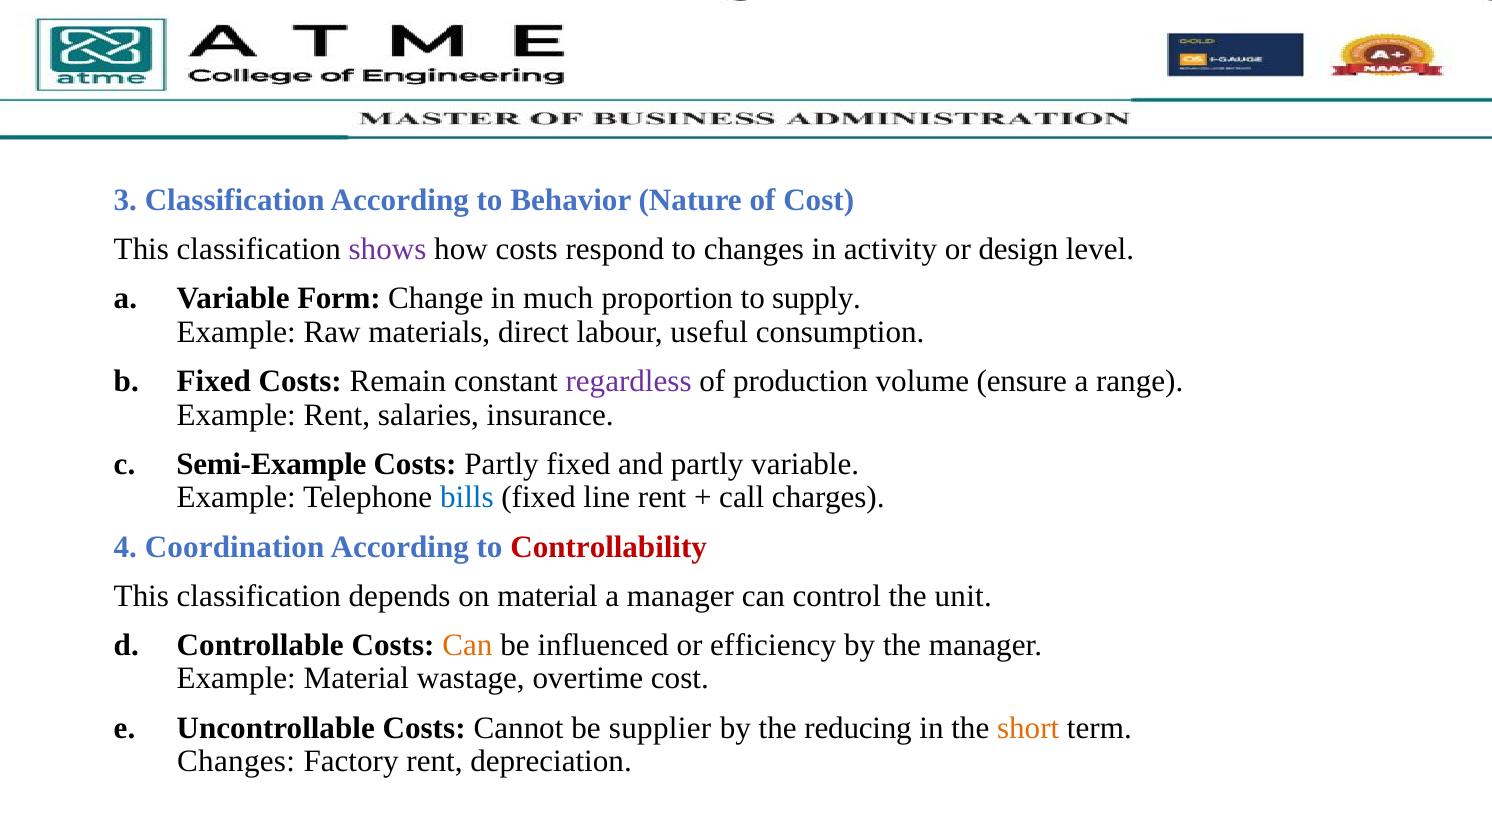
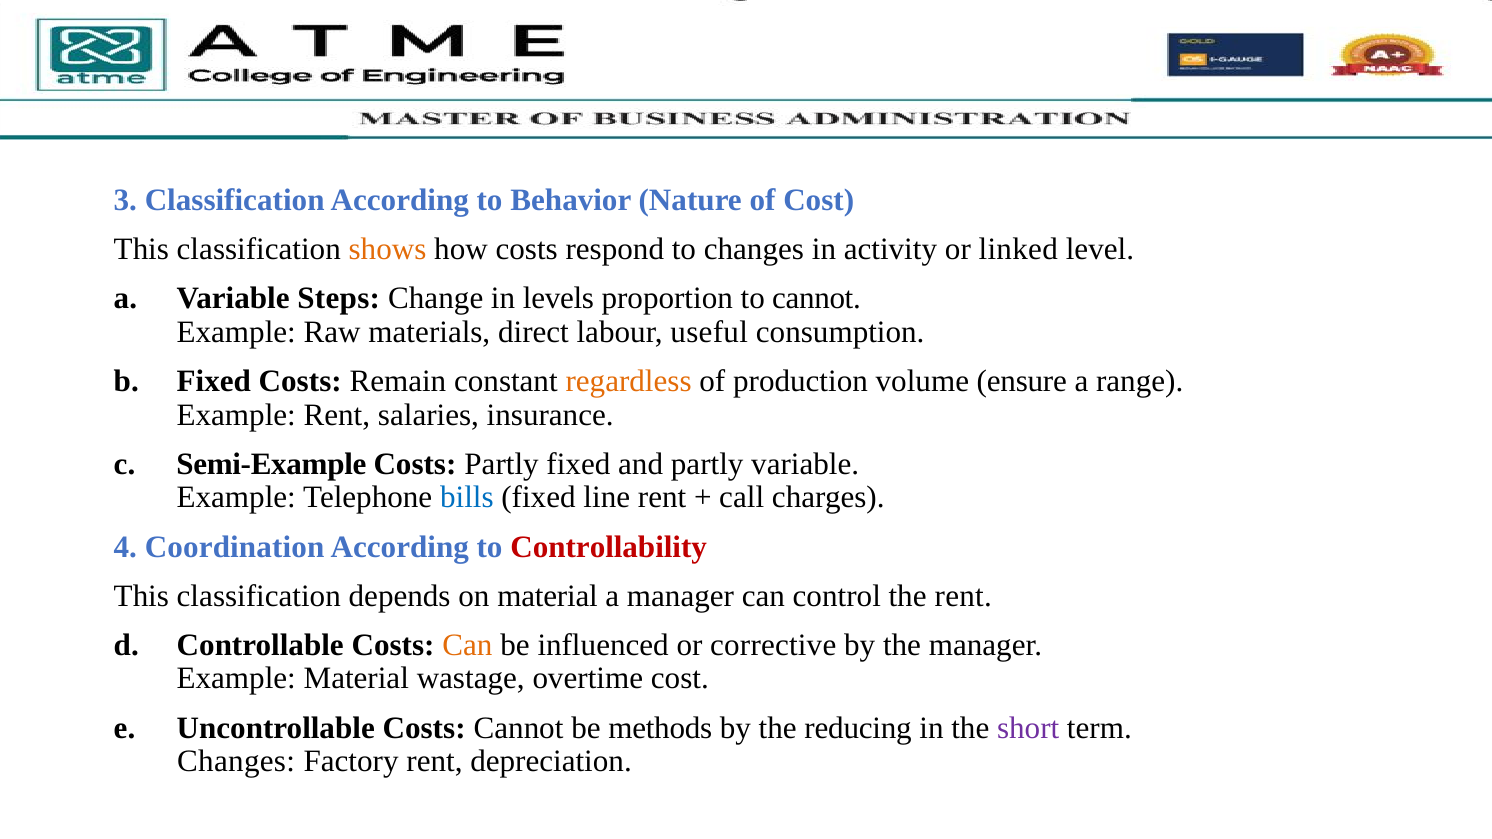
shows colour: purple -> orange (388, 249)
design: design -> linked (1018, 249)
Form: Form -> Steps (339, 299)
much: much -> levels (559, 299)
to supply: supply -> cannot (816, 299)
regardless colour: purple -> orange (629, 381)
the unit: unit -> rent (963, 596)
efficiency: efficiency -> corrective (773, 645)
supplier: supplier -> methods (660, 728)
short colour: orange -> purple (1028, 728)
